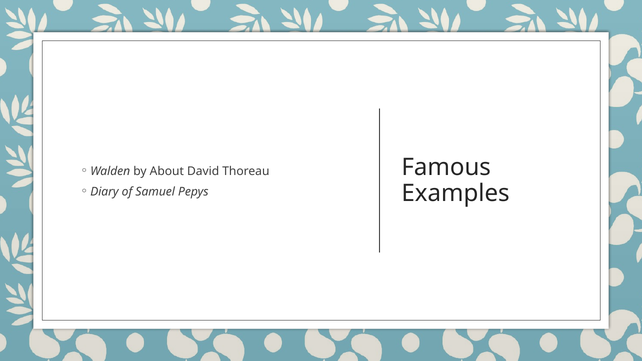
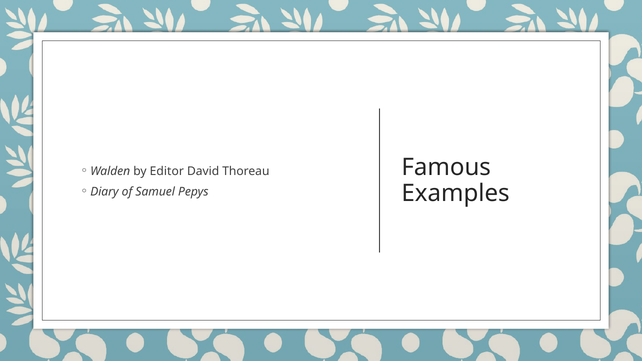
About: About -> Editor (167, 171)
